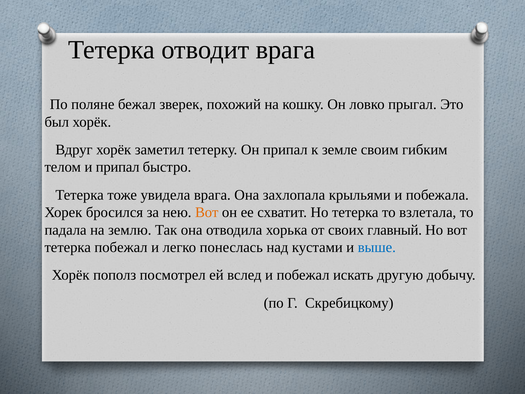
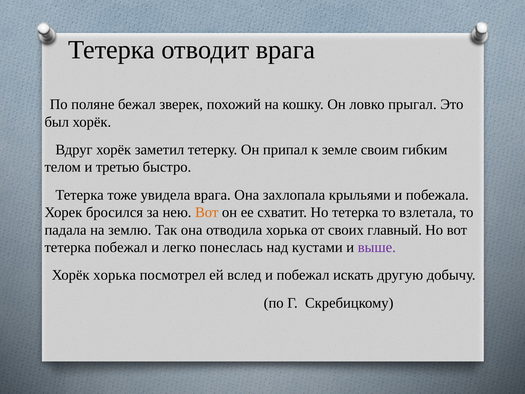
и припал: припал -> третью (118, 167)
выше colour: blue -> purple (377, 247)
Хорёк пополз: пополз -> хорька (115, 275)
